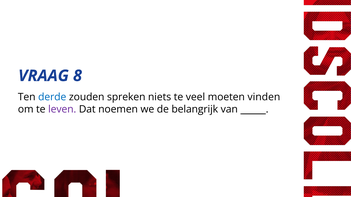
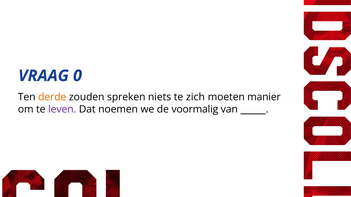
8: 8 -> 0 (77, 76)
derde colour: blue -> orange (52, 97)
veel: veel -> zich (195, 97)
vinden: vinden -> manier (264, 97)
belangrijk: belangrijk -> voormalig (195, 109)
